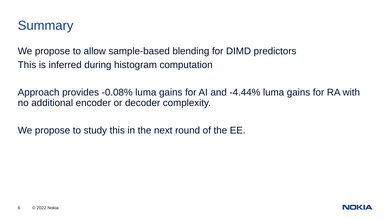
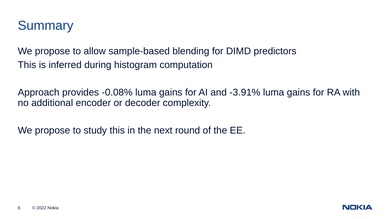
-4.44%: -4.44% -> -3.91% (245, 93)
